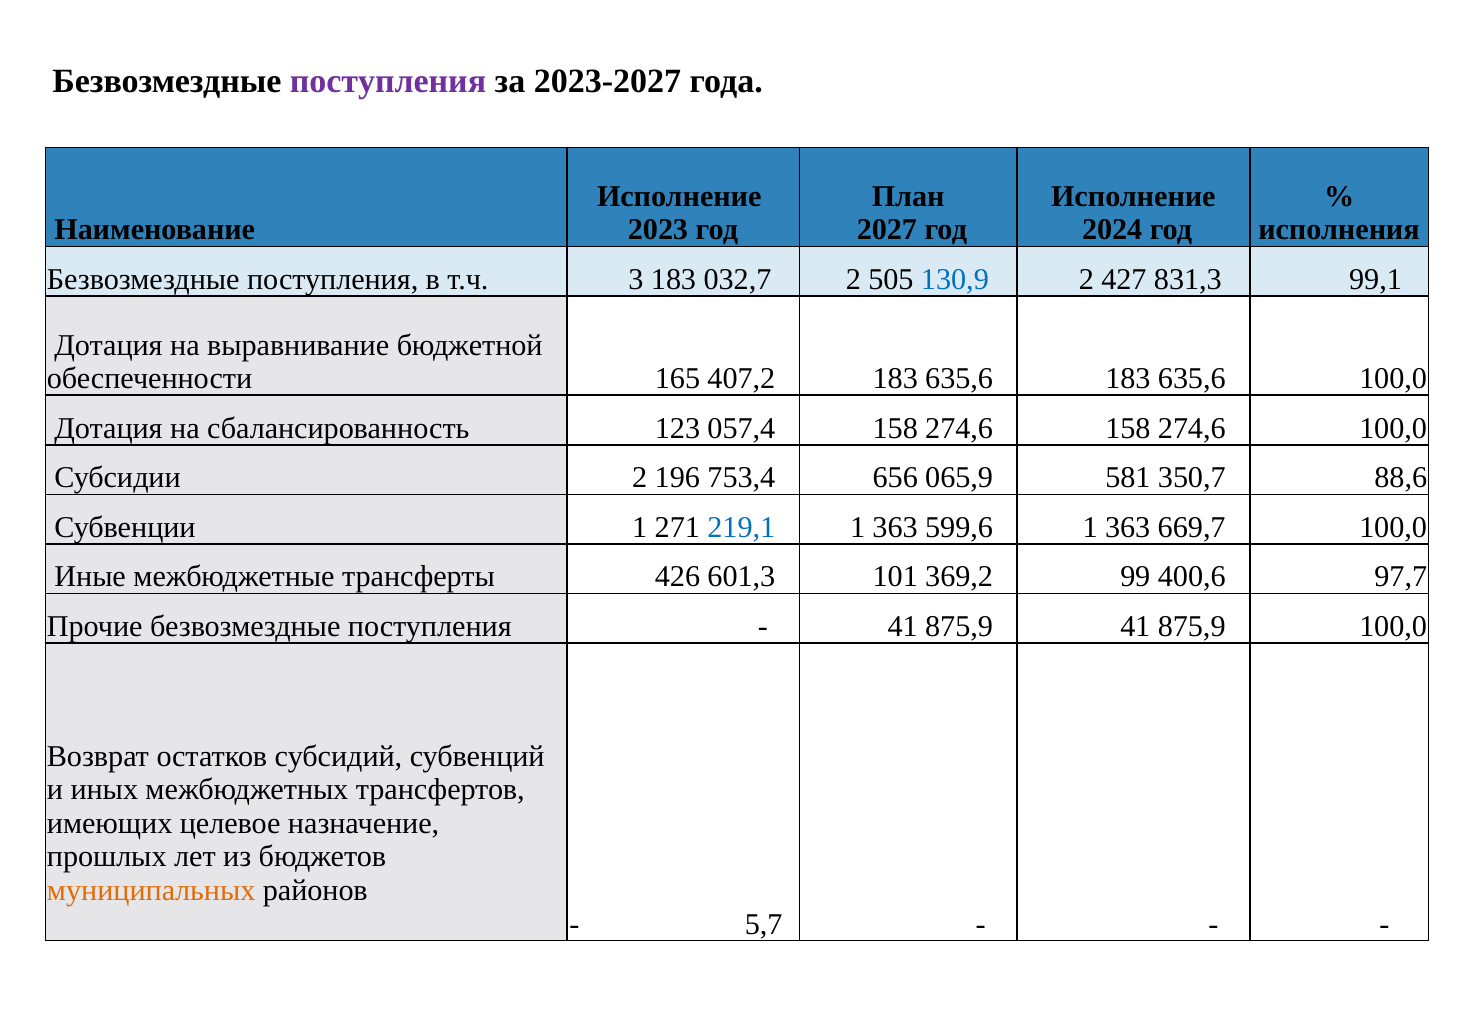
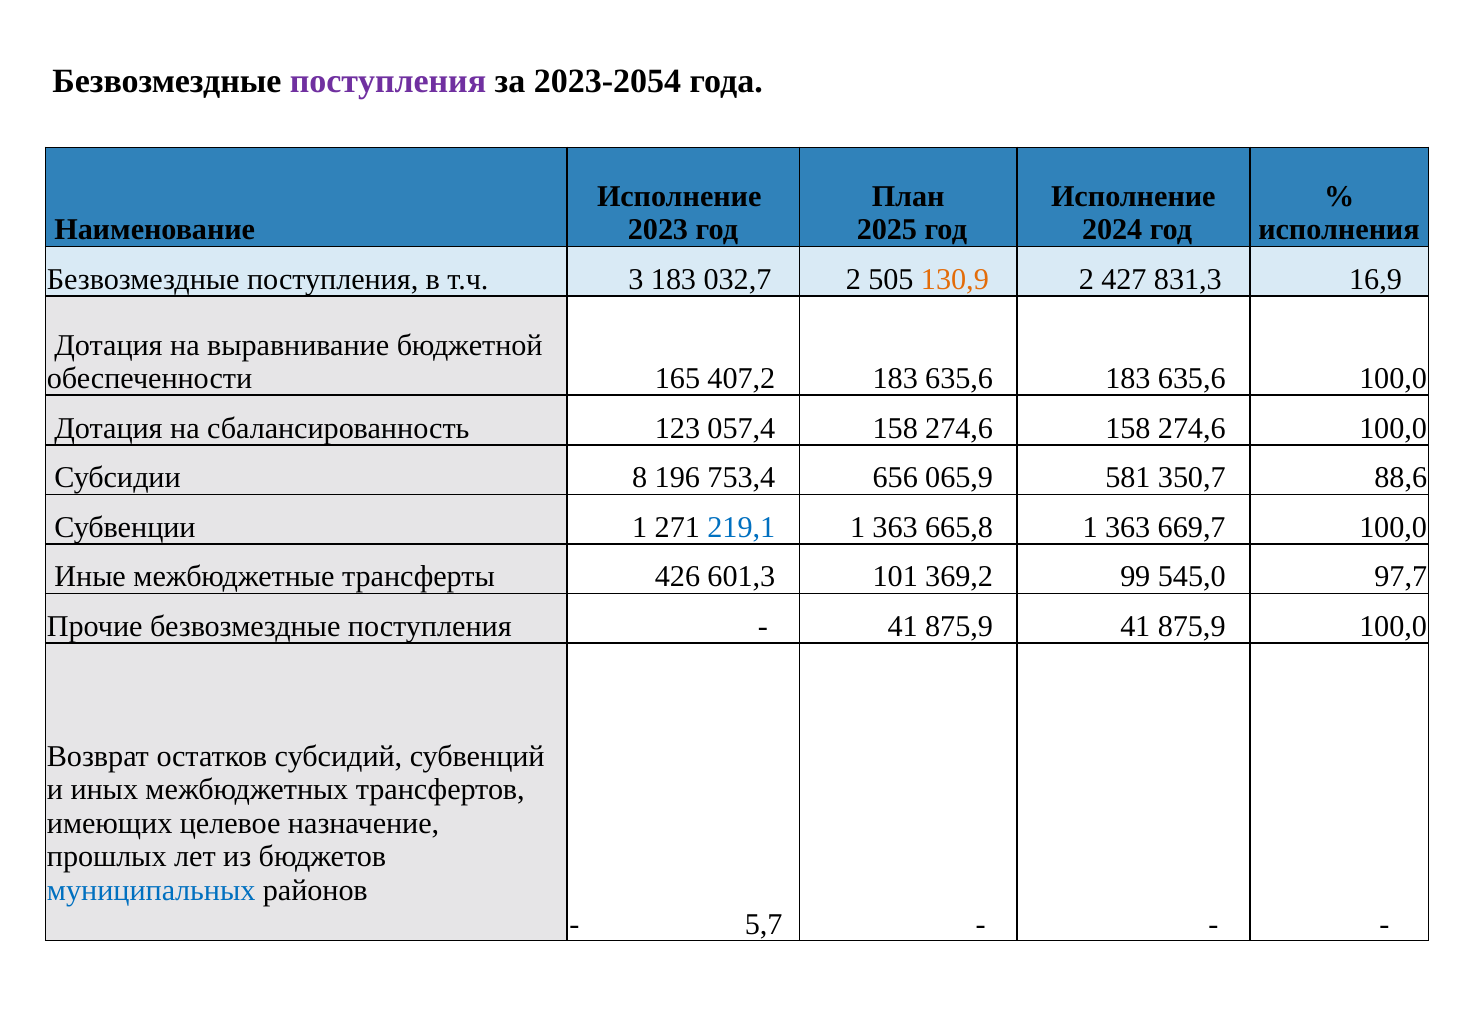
2023-2027: 2023-2027 -> 2023-2054 (608, 82)
2027: 2027 -> 2025 (887, 230)
130,9 colour: blue -> orange (955, 280)
99,1: 99,1 -> 16,9 (1376, 280)
Субсидии 2: 2 -> 8 (640, 478)
599,6: 599,6 -> 665,8 (959, 528)
400,6: 400,6 -> 545,0 (1192, 577)
муниципальных colour: orange -> blue (151, 891)
